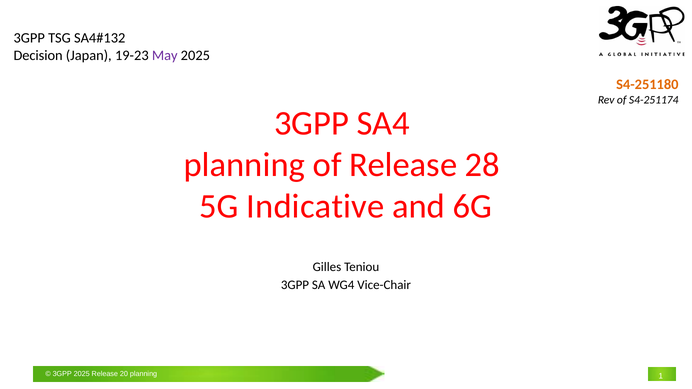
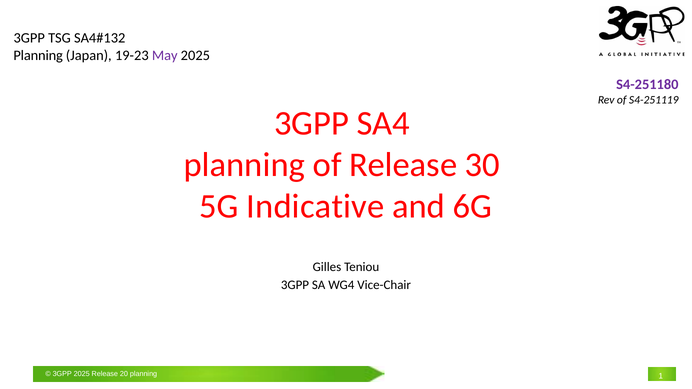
Decision: Decision -> Planning (38, 55)
S4-251180 colour: orange -> purple (647, 84)
S4-251174: S4-251174 -> S4-251119 (654, 100)
28: 28 -> 30 (482, 165)
